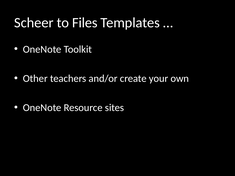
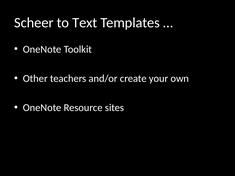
Files: Files -> Text (85, 23)
